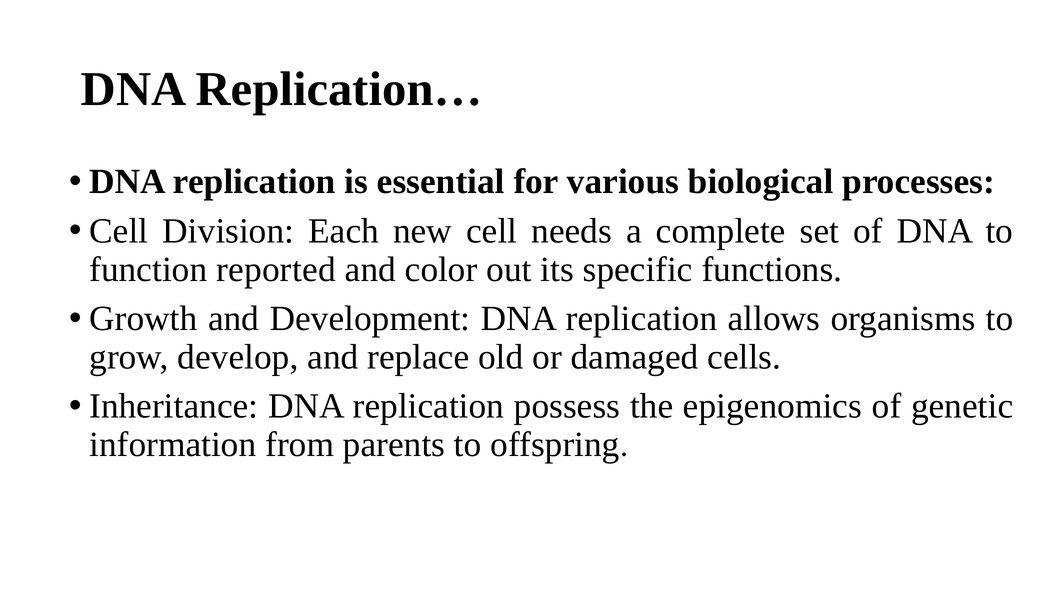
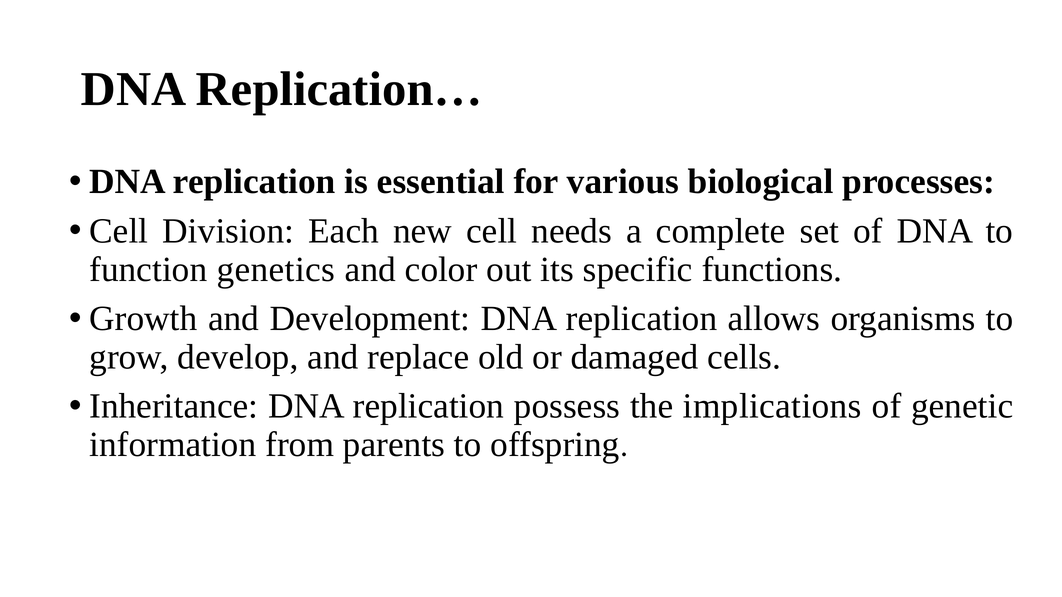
reported: reported -> genetics (276, 270)
epigenomics: epigenomics -> implications (772, 406)
